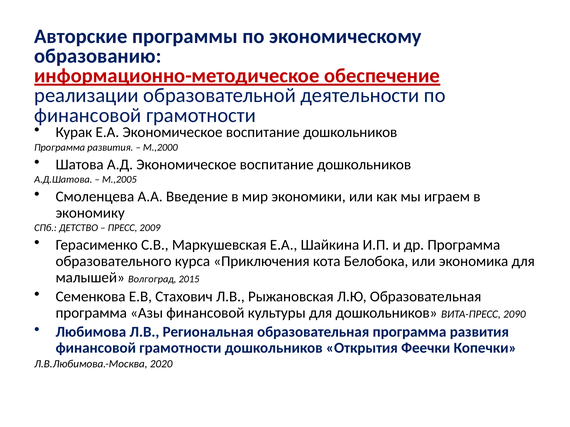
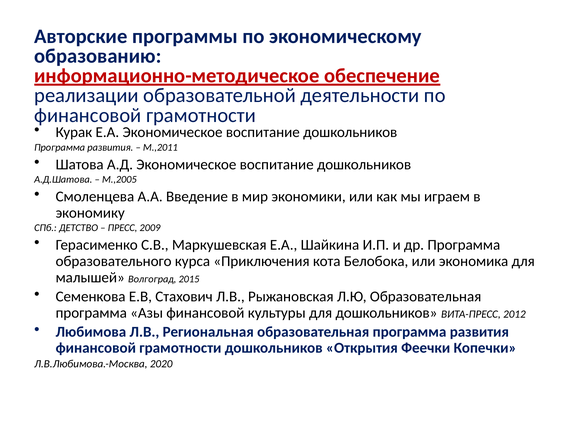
М.,2000: М.,2000 -> М.,2011 (160, 147)
2090: 2090 -> 2012 (514, 314)
